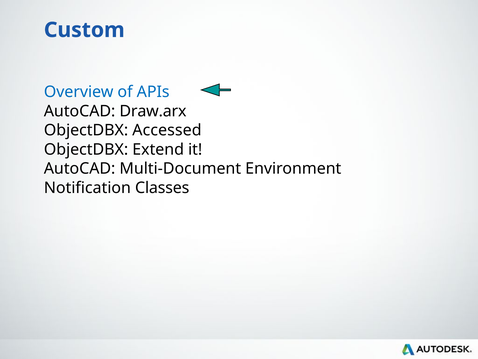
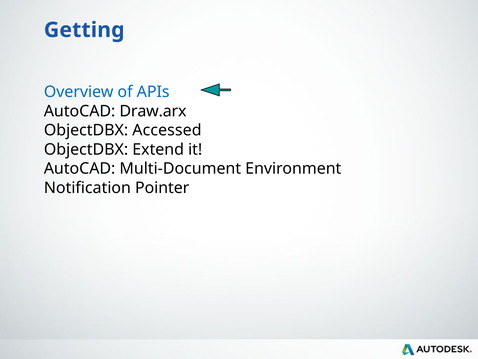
Custom: Custom -> Getting (84, 30)
Classes: Classes -> Pointer (162, 188)
